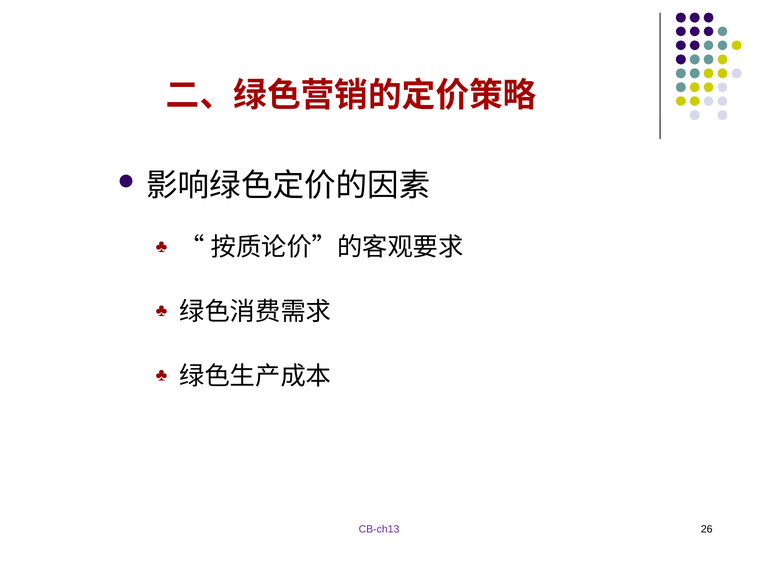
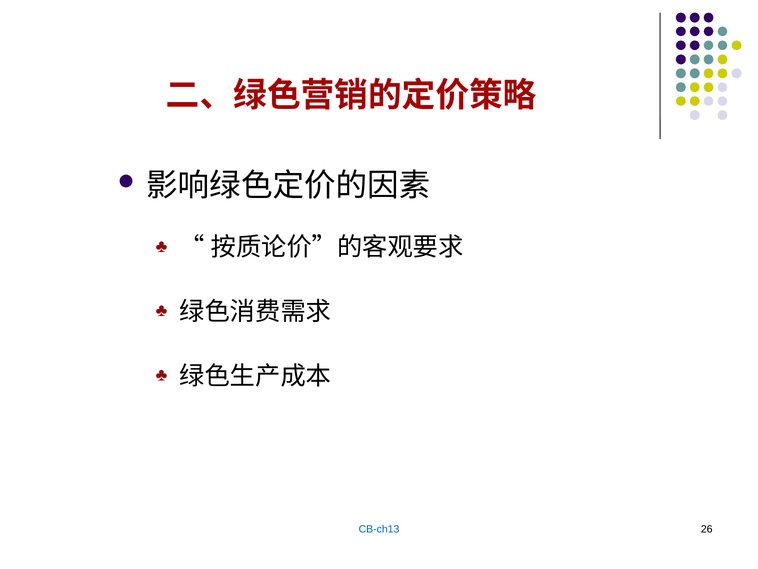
CB-ch13 colour: purple -> blue (379, 529)
